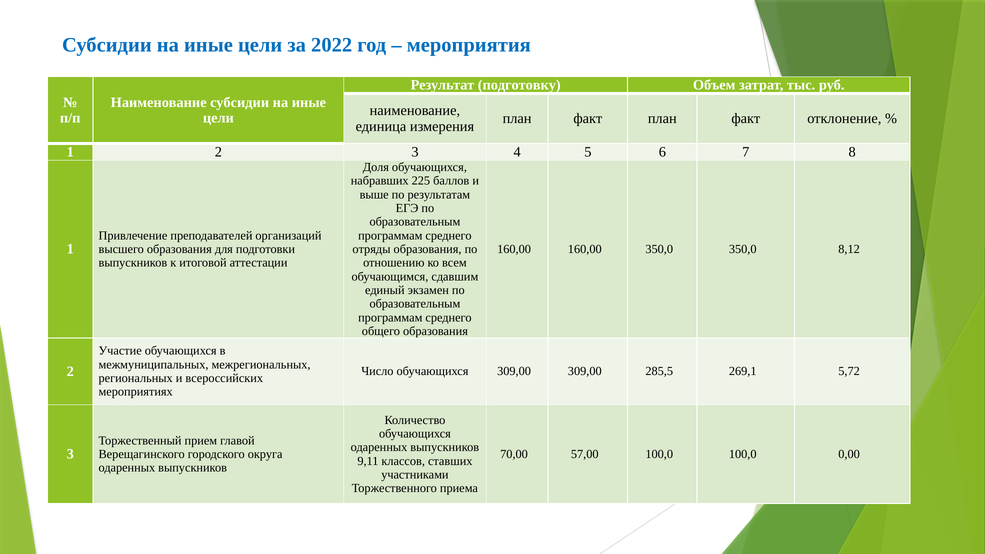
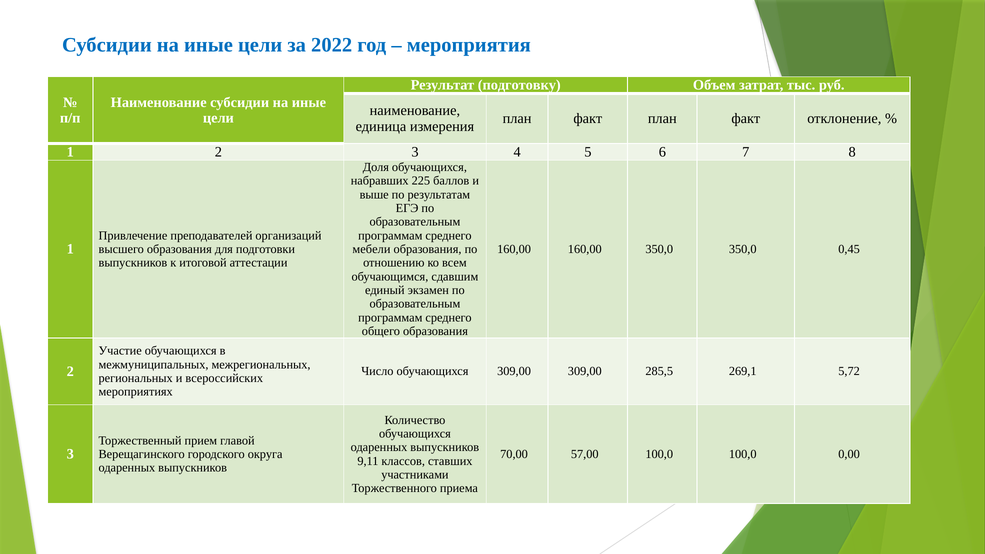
отряды: отряды -> мебели (371, 249)
8,12: 8,12 -> 0,45 (849, 249)
